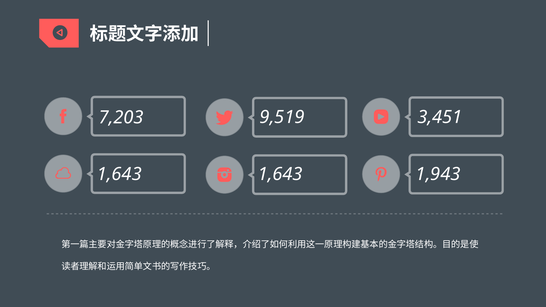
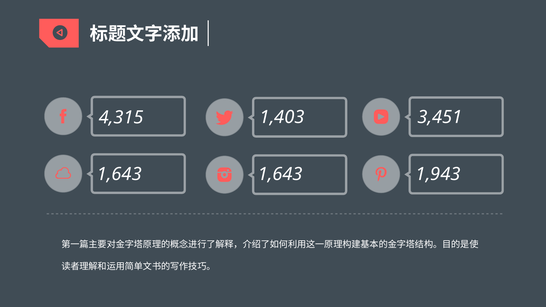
9,519: 9,519 -> 1,403 (282, 117)
7,203: 7,203 -> 4,315 (121, 117)
